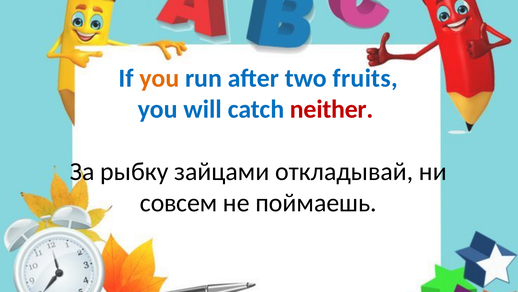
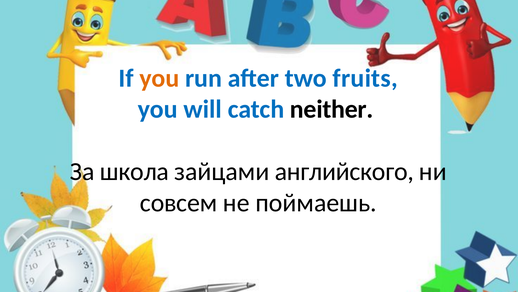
neither colour: red -> black (332, 109)
рыбку: рыбку -> школа (134, 171)
откладывай: откладывай -> английского (344, 171)
